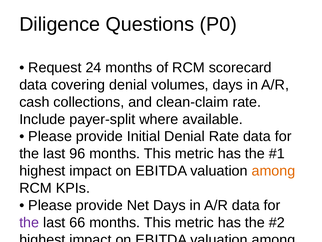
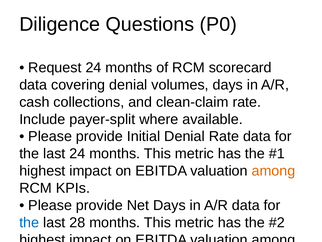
last 96: 96 -> 24 (77, 153)
the colour: purple -> blue (29, 222)
66: 66 -> 28 (77, 222)
